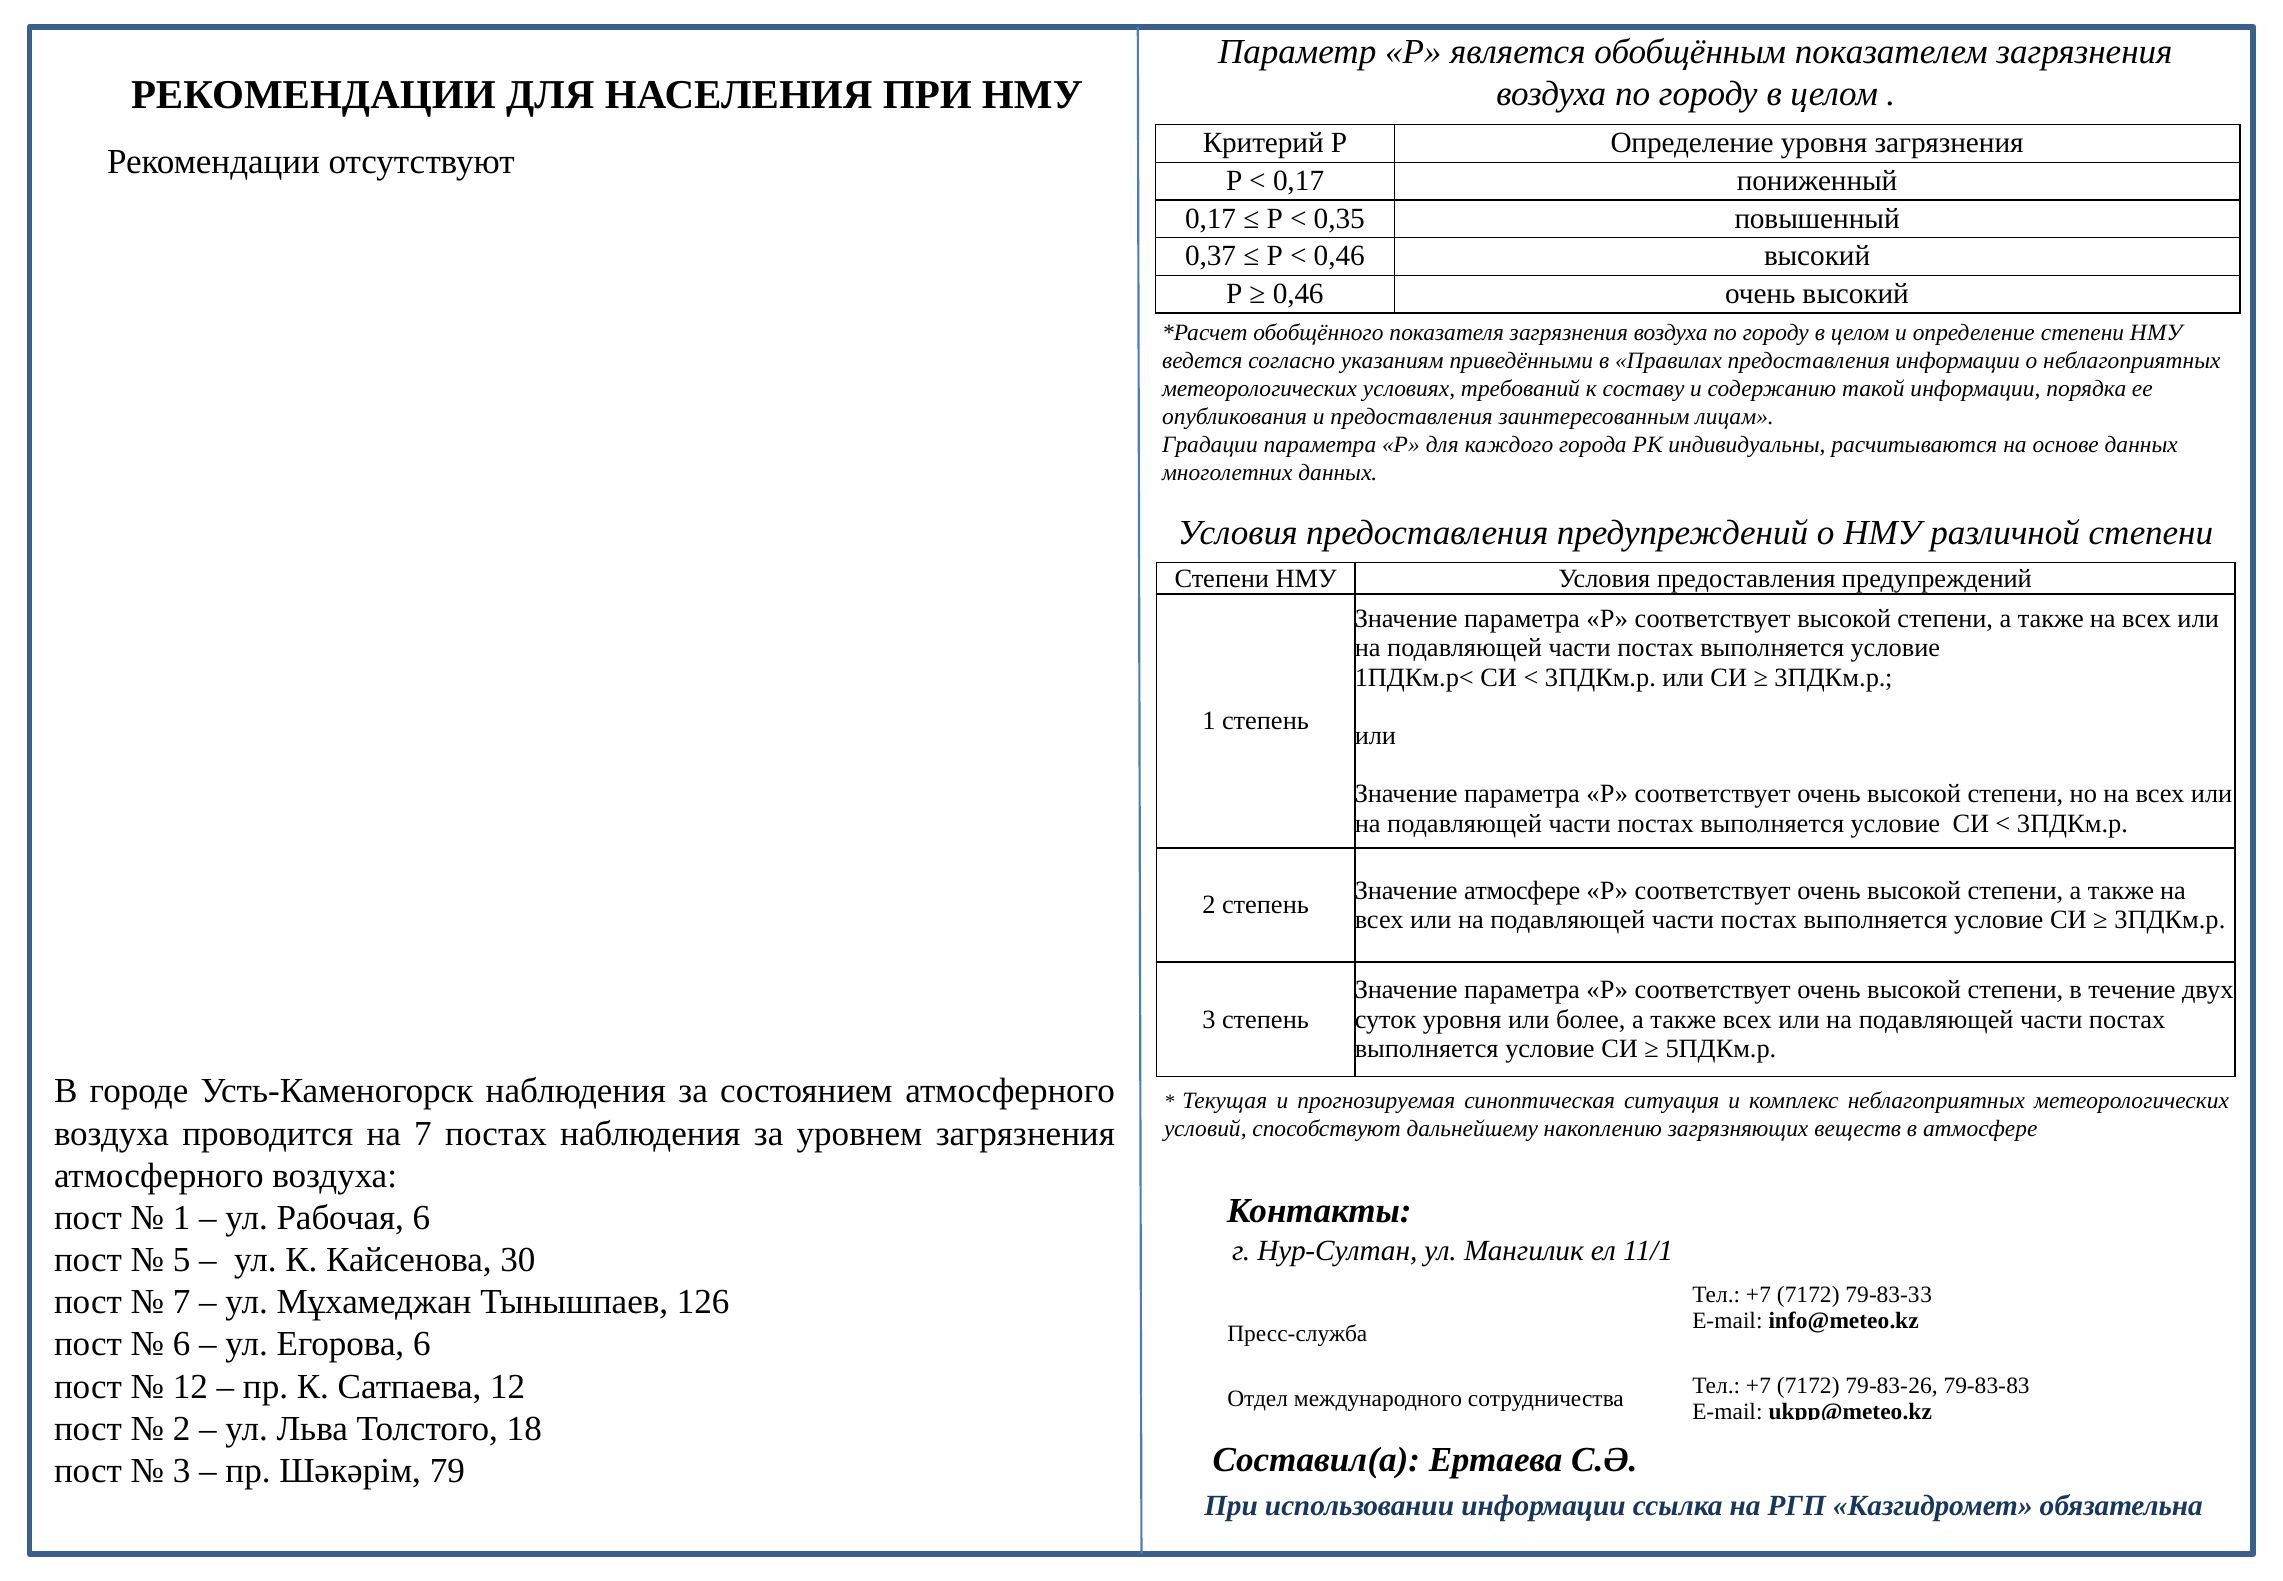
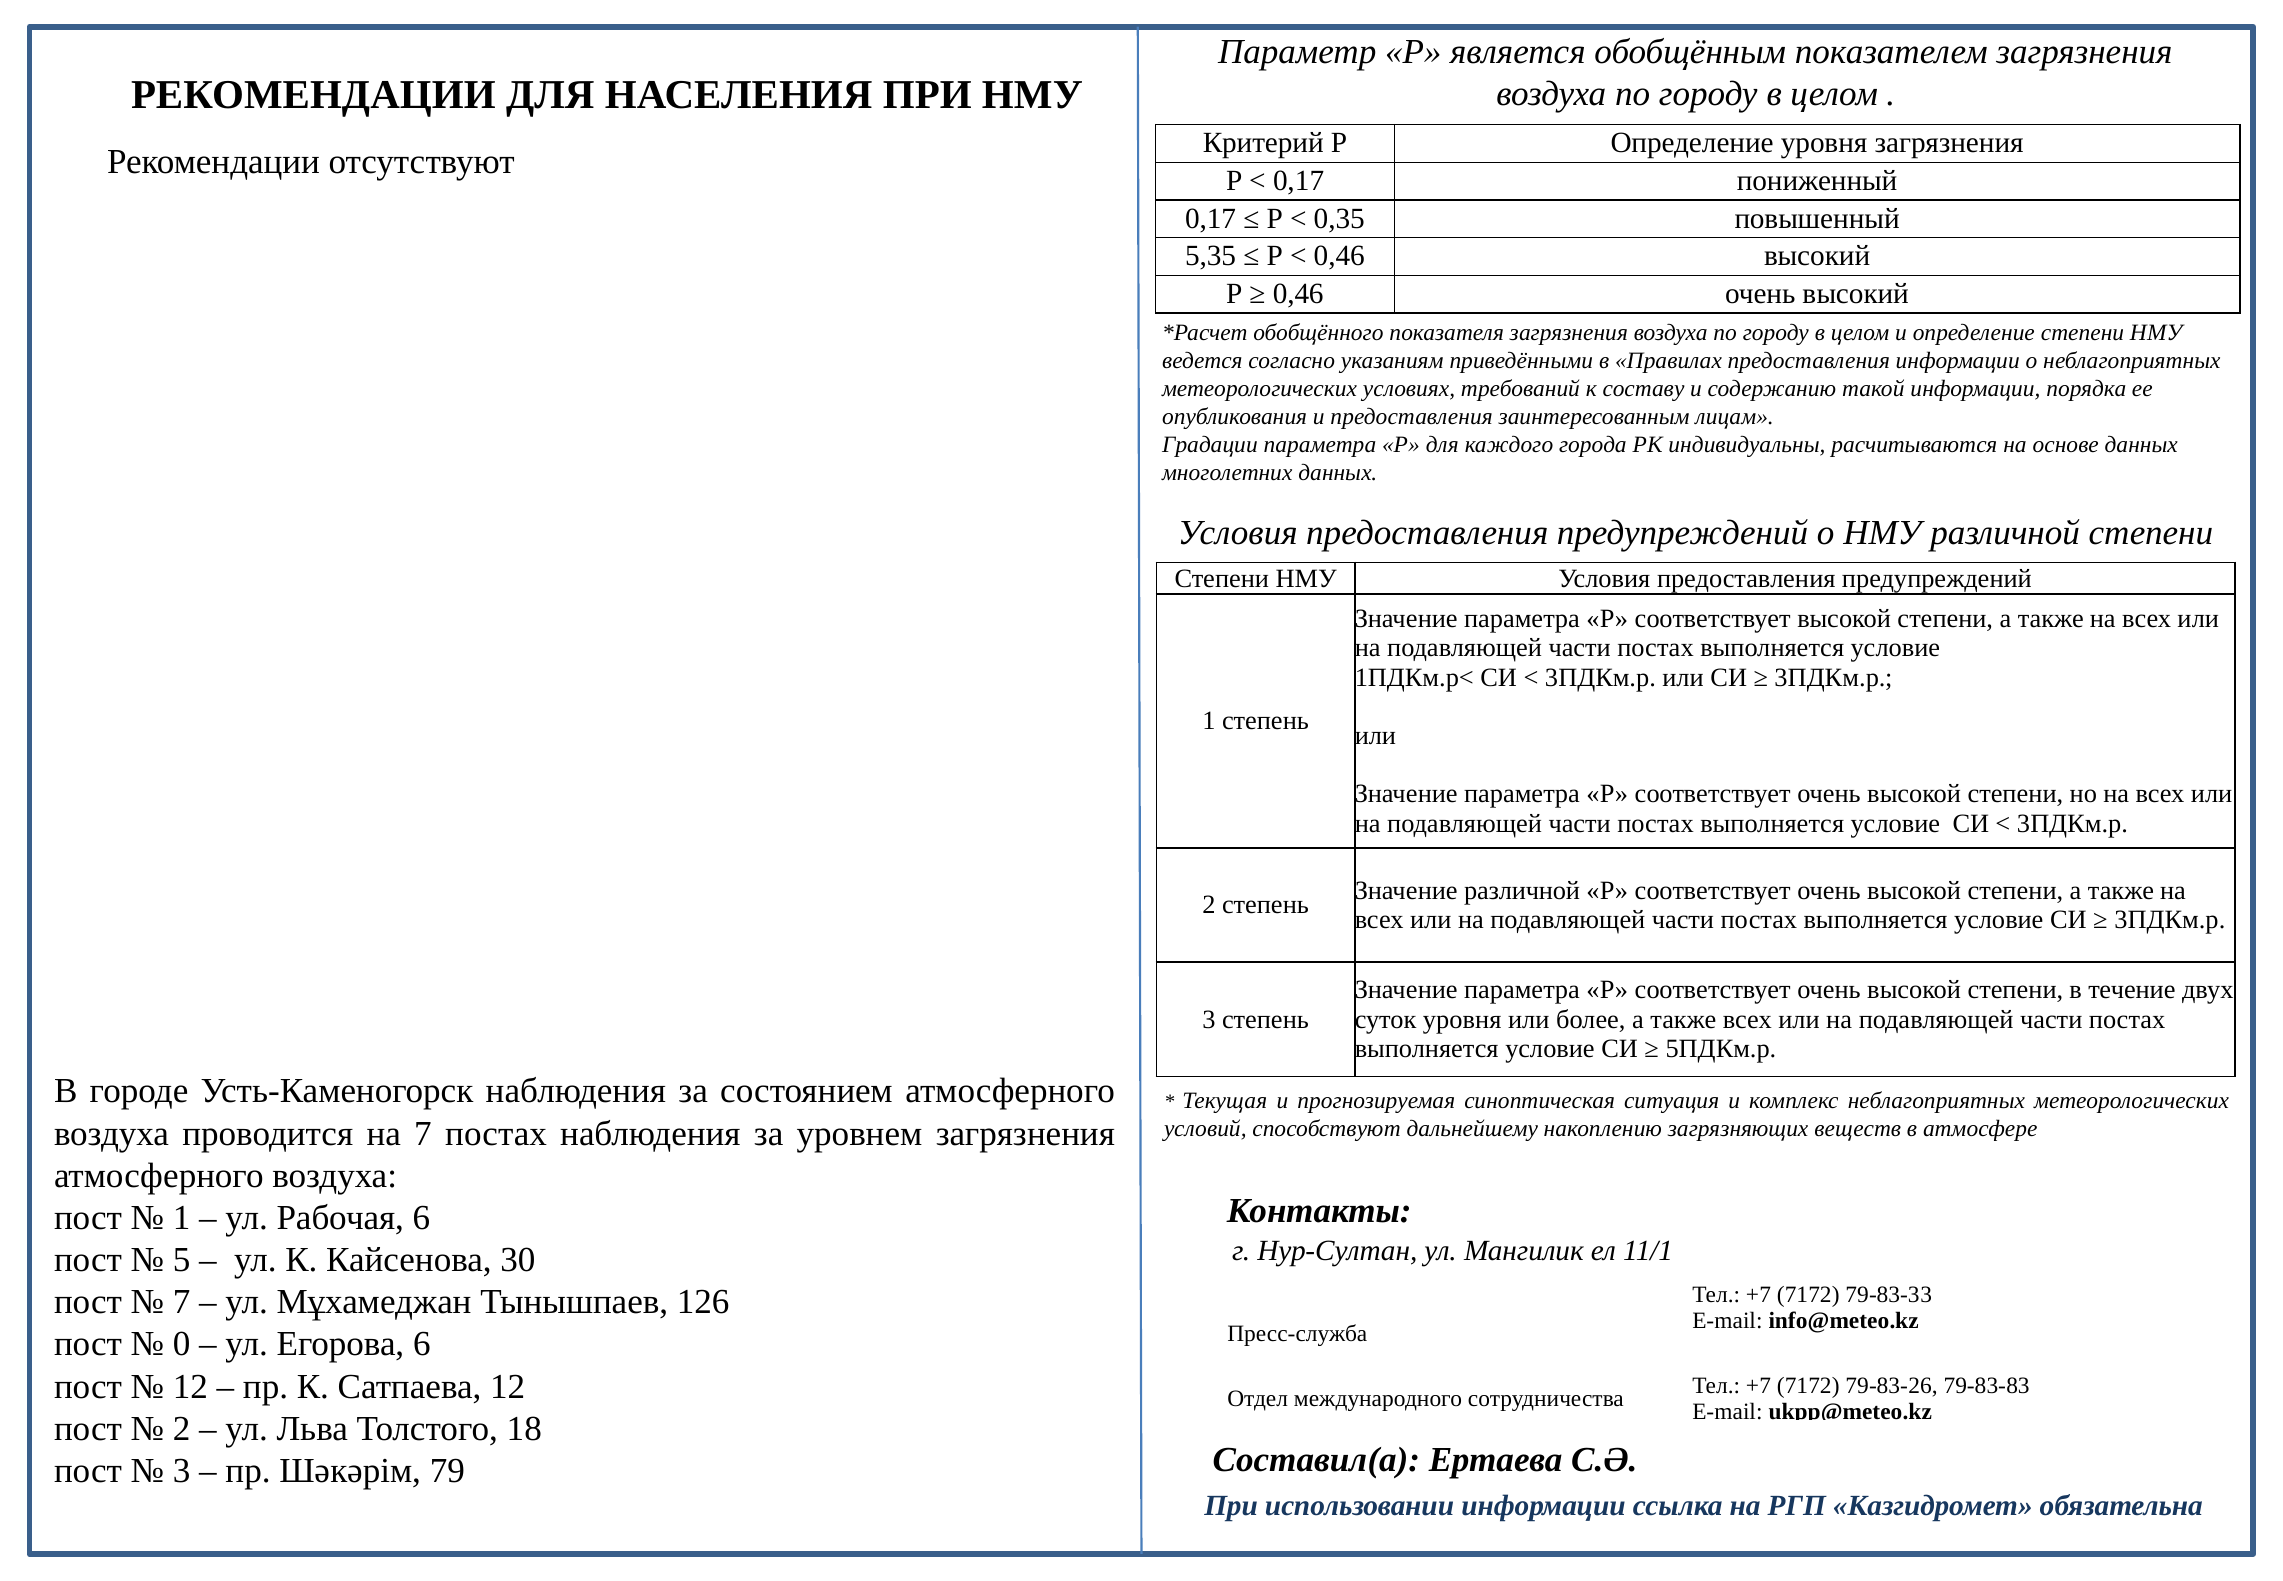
0,37: 0,37 -> 5,35 (1211, 256)
Значение атмосфере: атмосфере -> различной (1522, 890)
6: 6 -> 0 (182, 1344)
